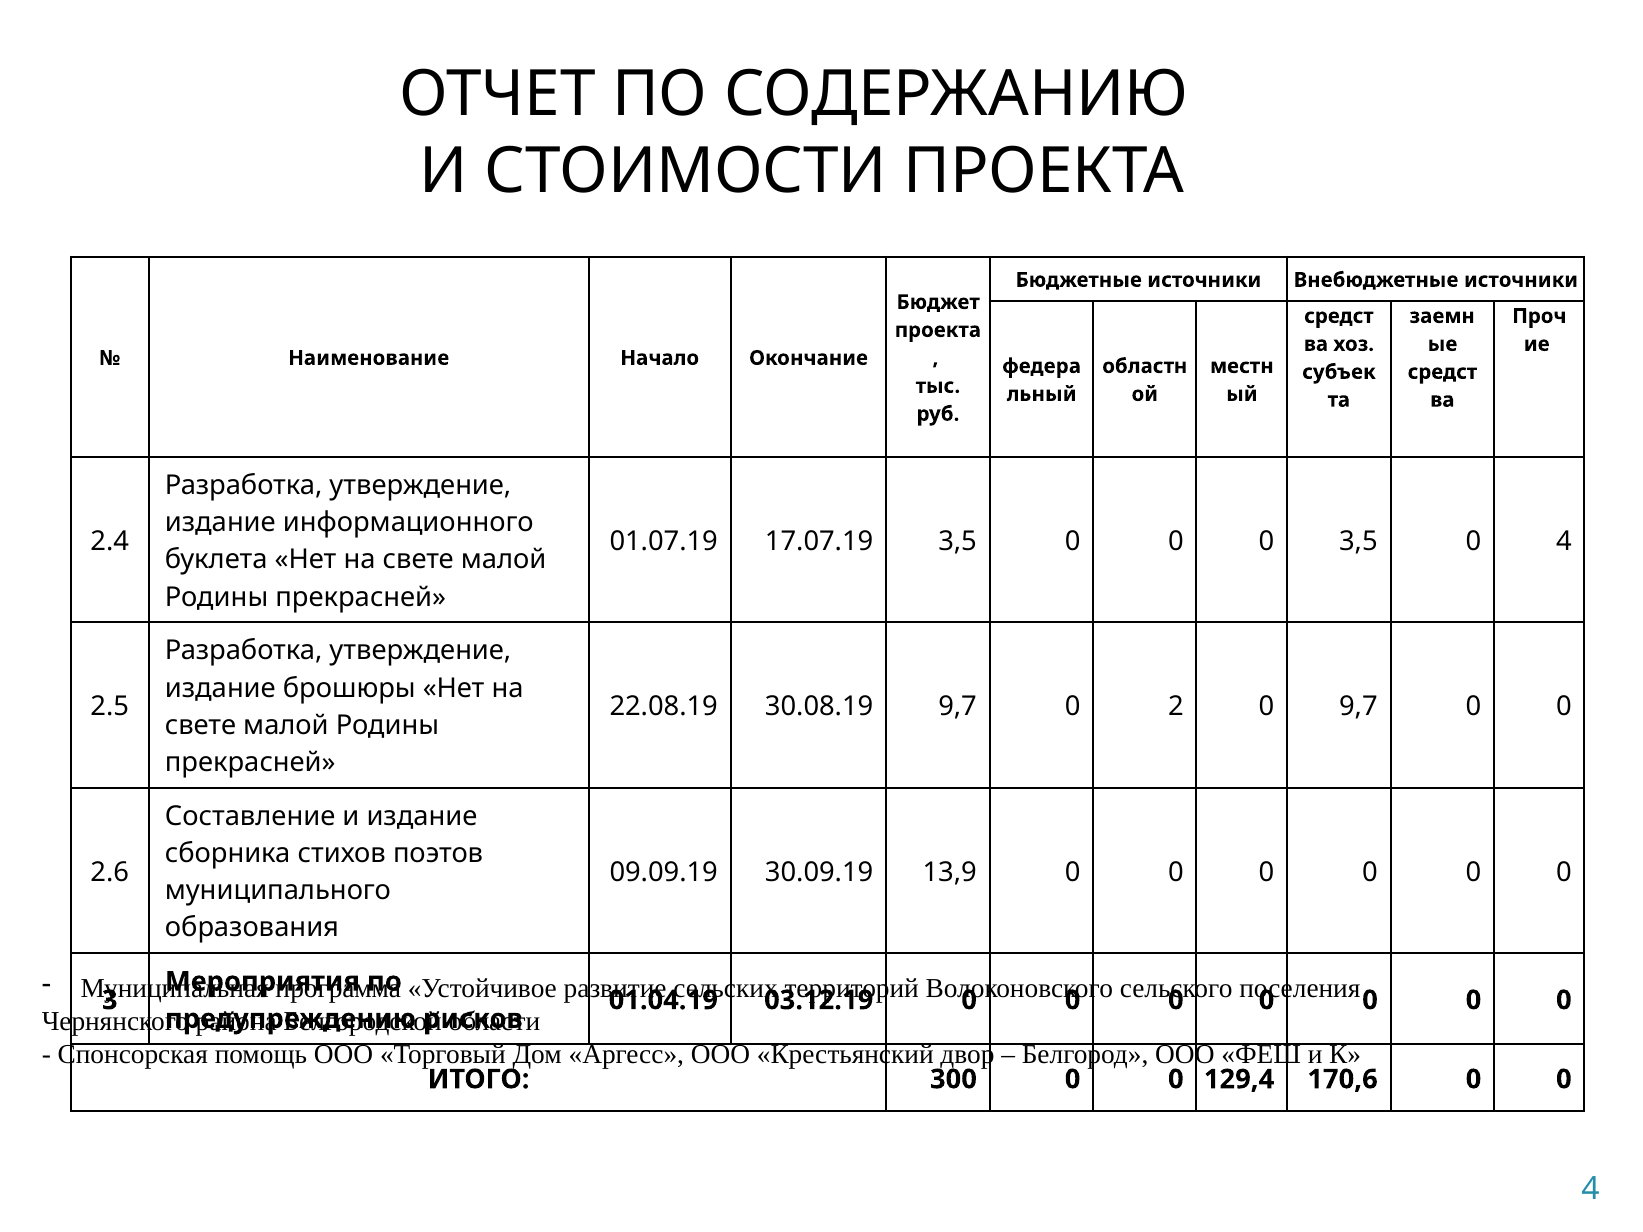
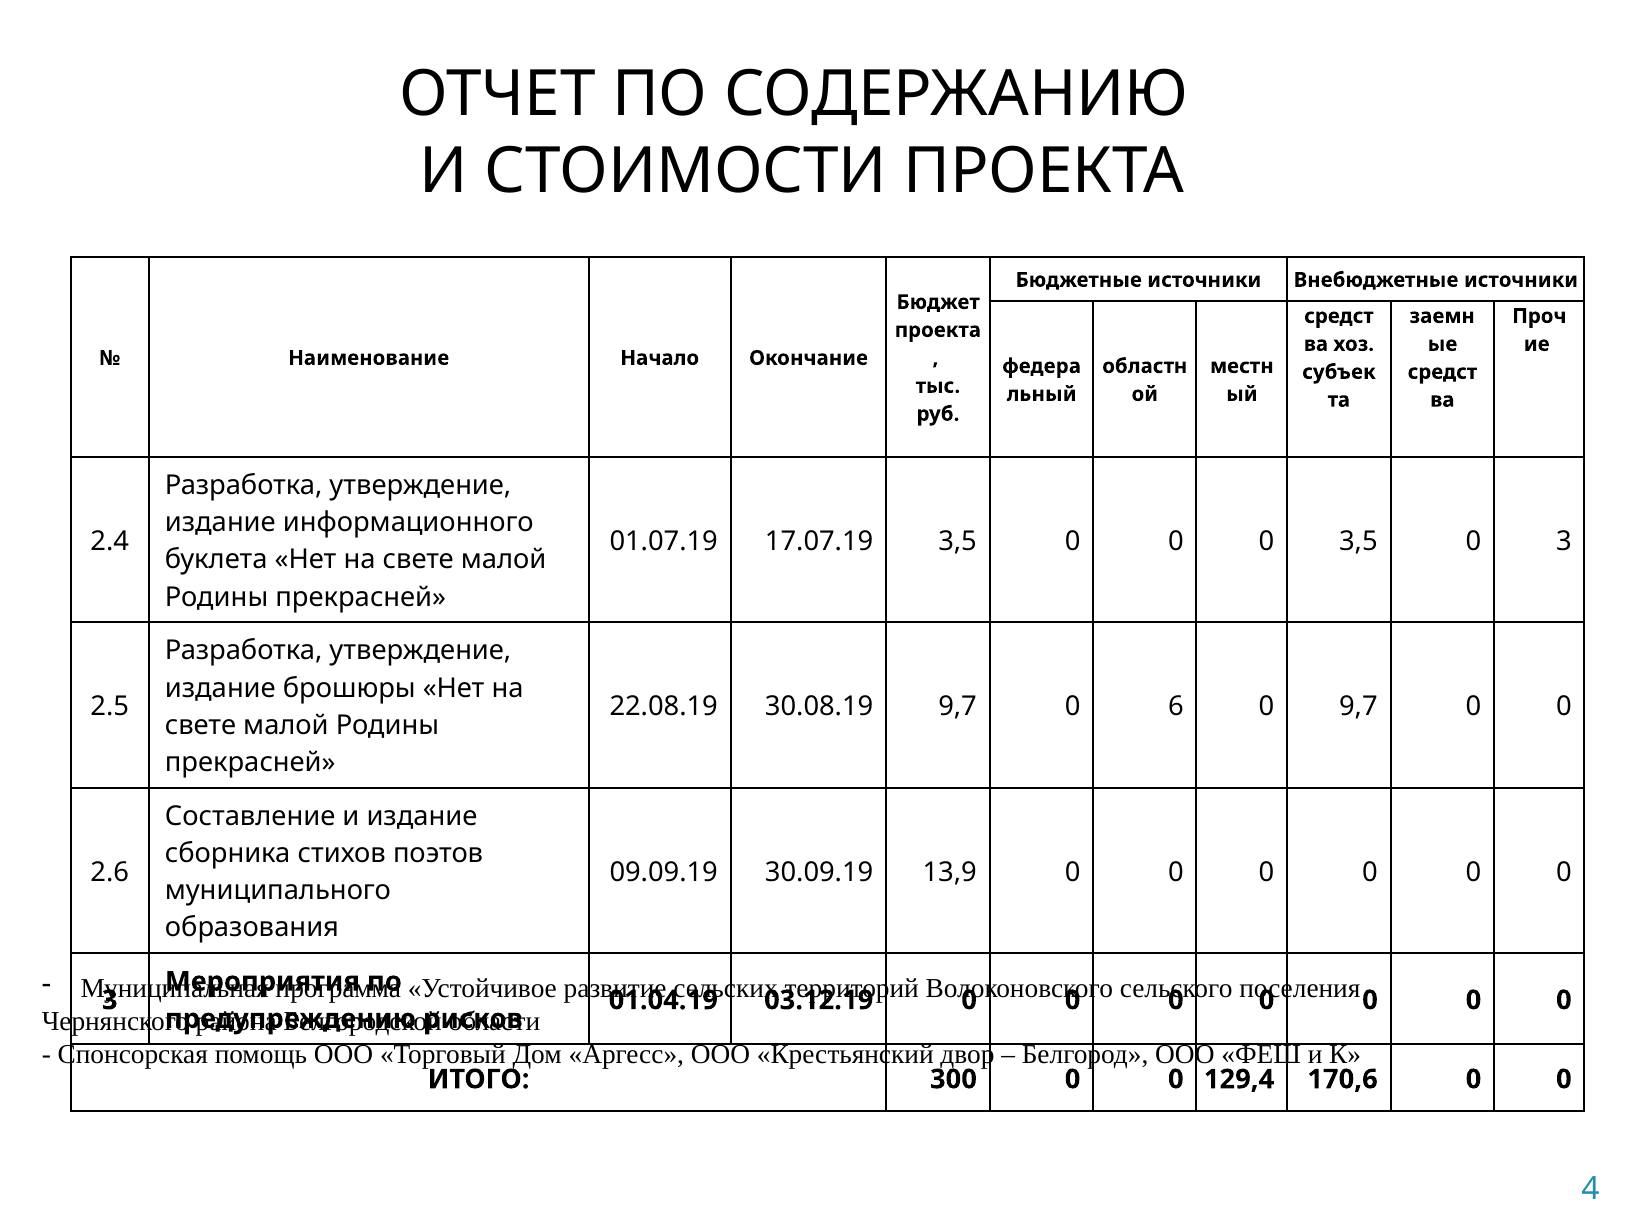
3,5 0 4: 4 -> 3 (1564, 541)
2: 2 -> 6 (1176, 707)
